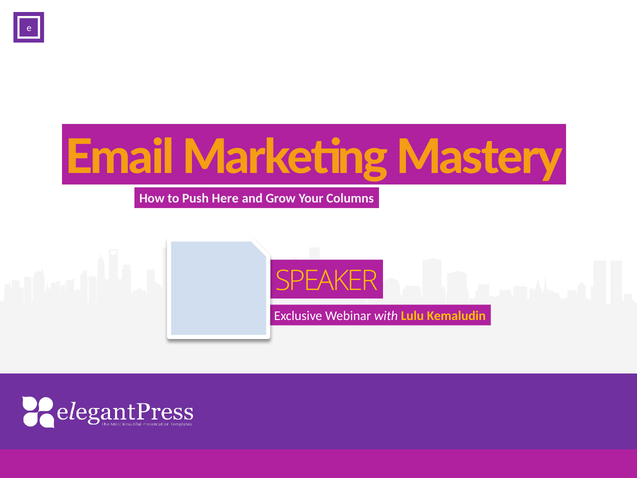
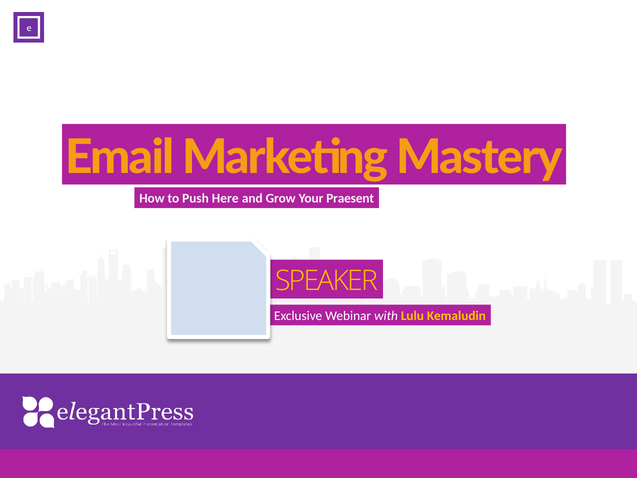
Columns: Columns -> Praesent (350, 199)
